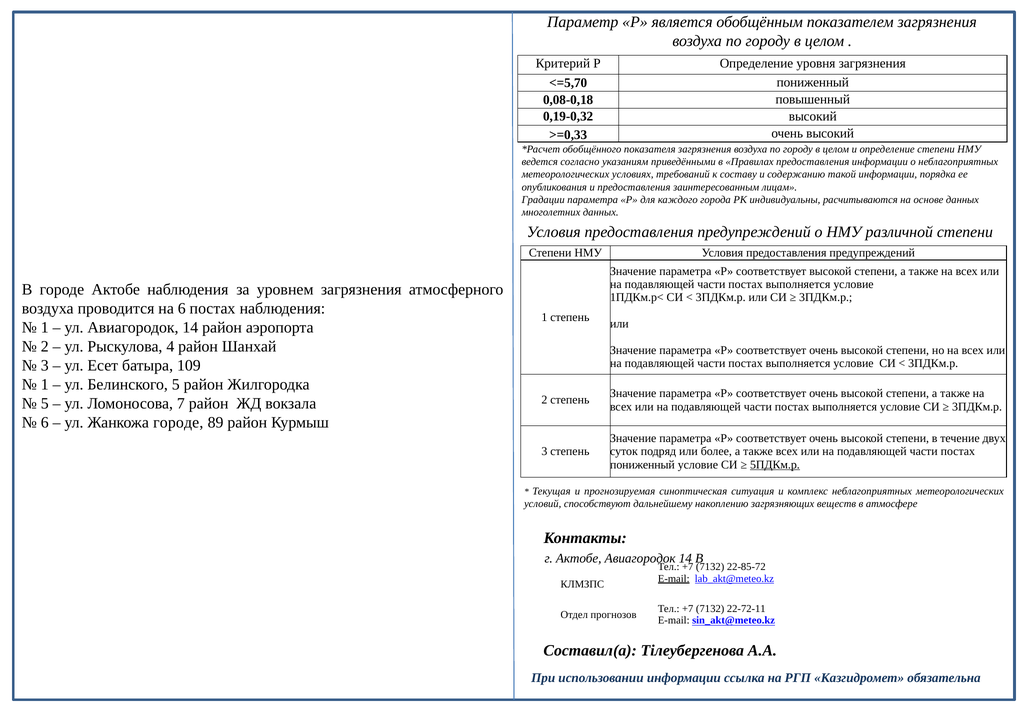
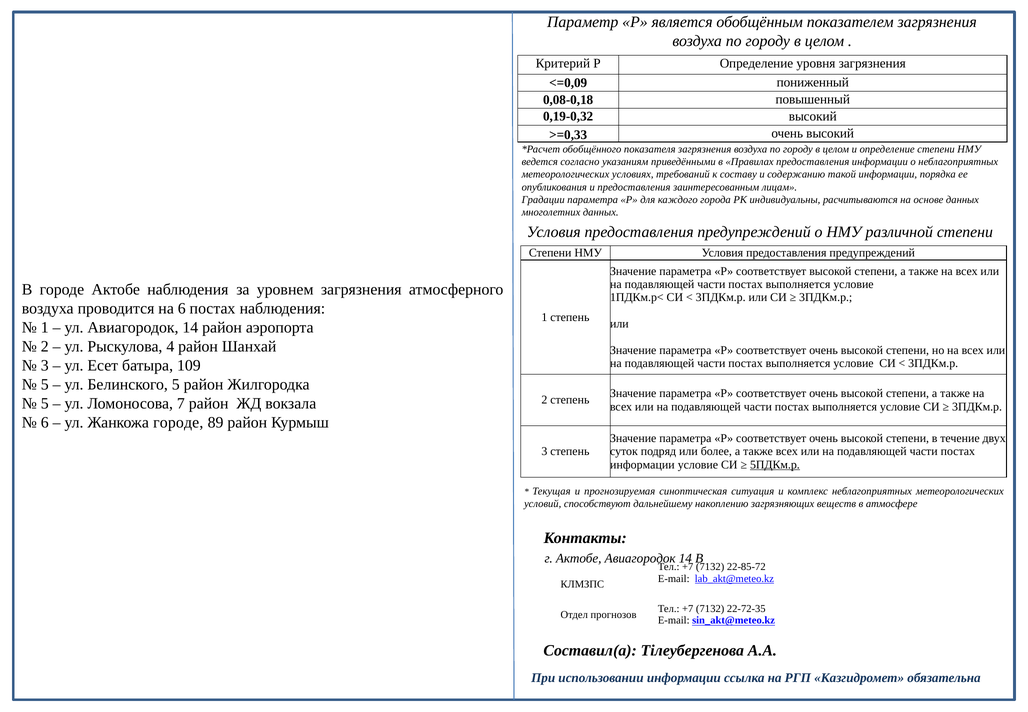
<=5,70: <=5,70 -> <=0,09 (568, 83)
1: 1 -> 5 (45, 384)
пониженный: пониженный -> информации (642, 464)
E-mail underline: present -> none (674, 578)
22-72-11: 22-72-11 -> 22-72-35 (746, 608)
